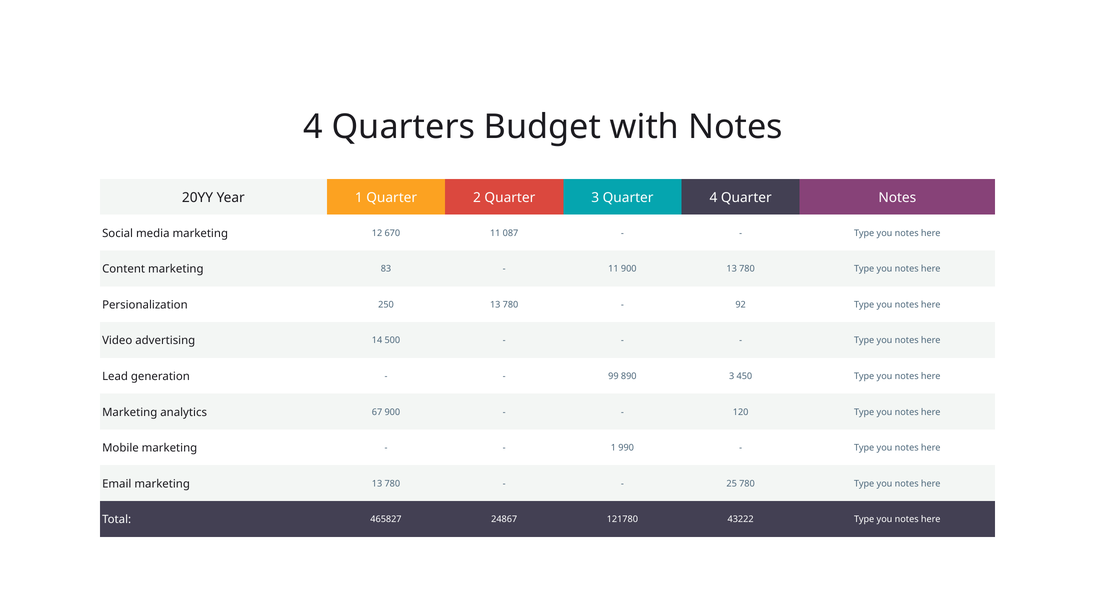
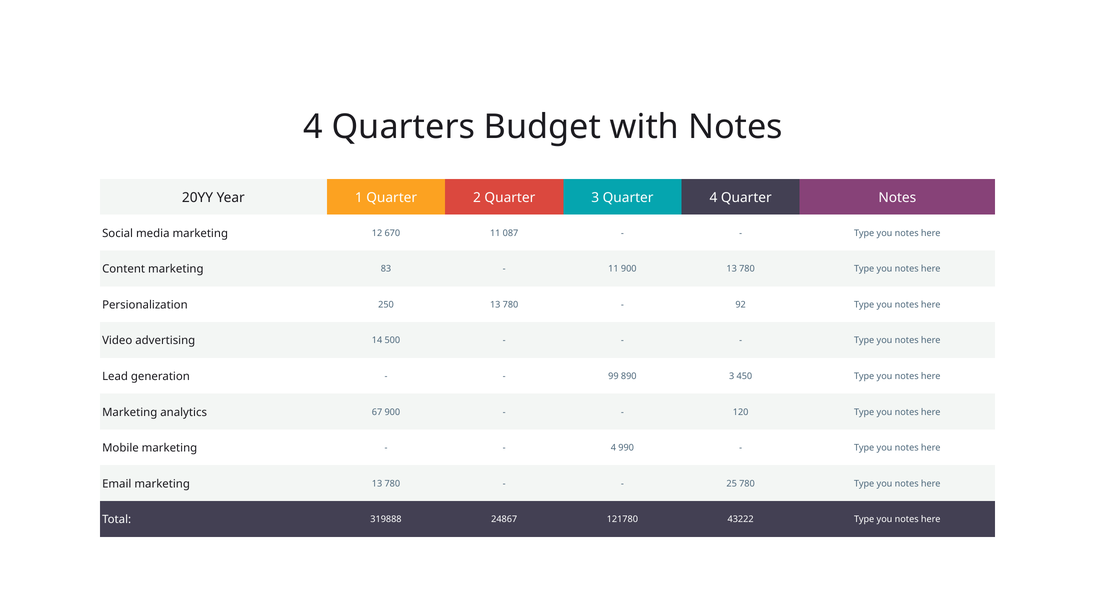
1: 1 -> 4 (613, 448)
465827: 465827 -> 319888 (386, 519)
